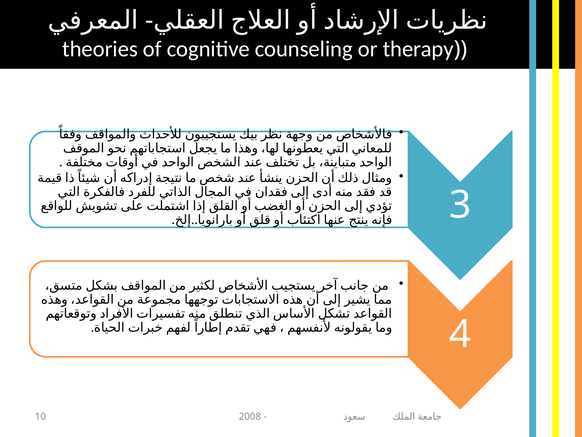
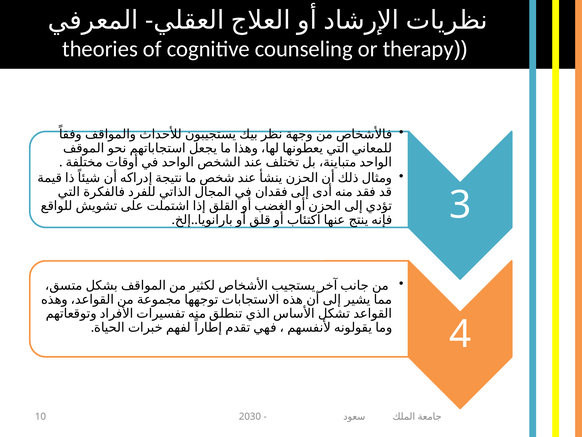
2008: 2008 -> 2030 (250, 416)
